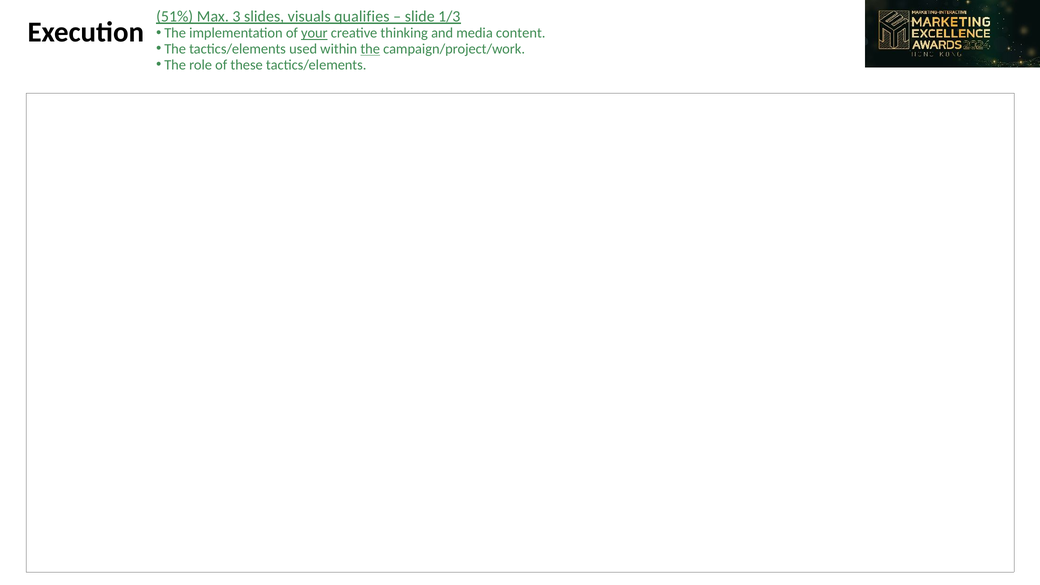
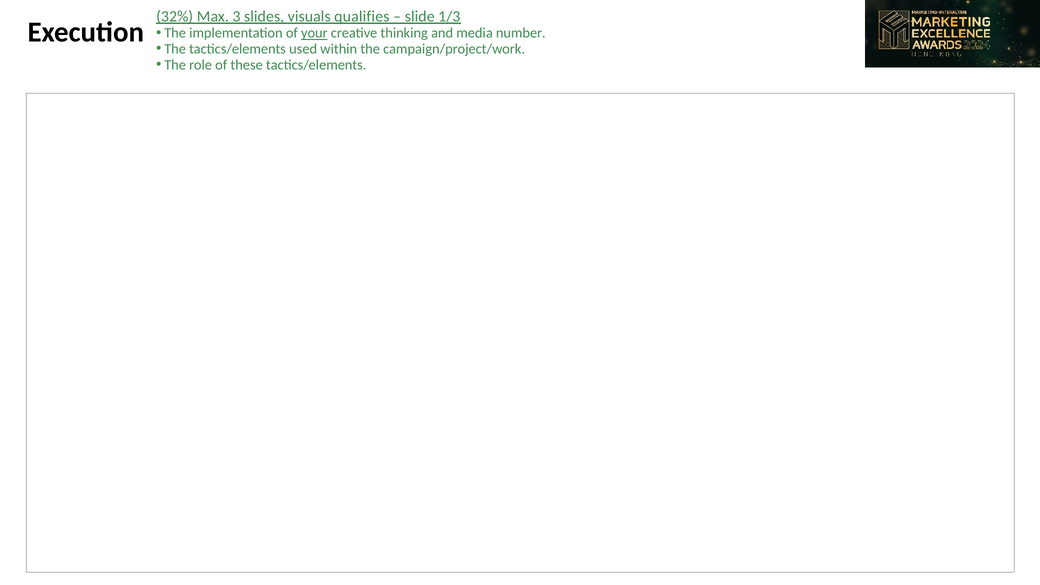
51%: 51% -> 32% (175, 16)
content: content -> number (521, 33)
the underline: present -> none (370, 49)
